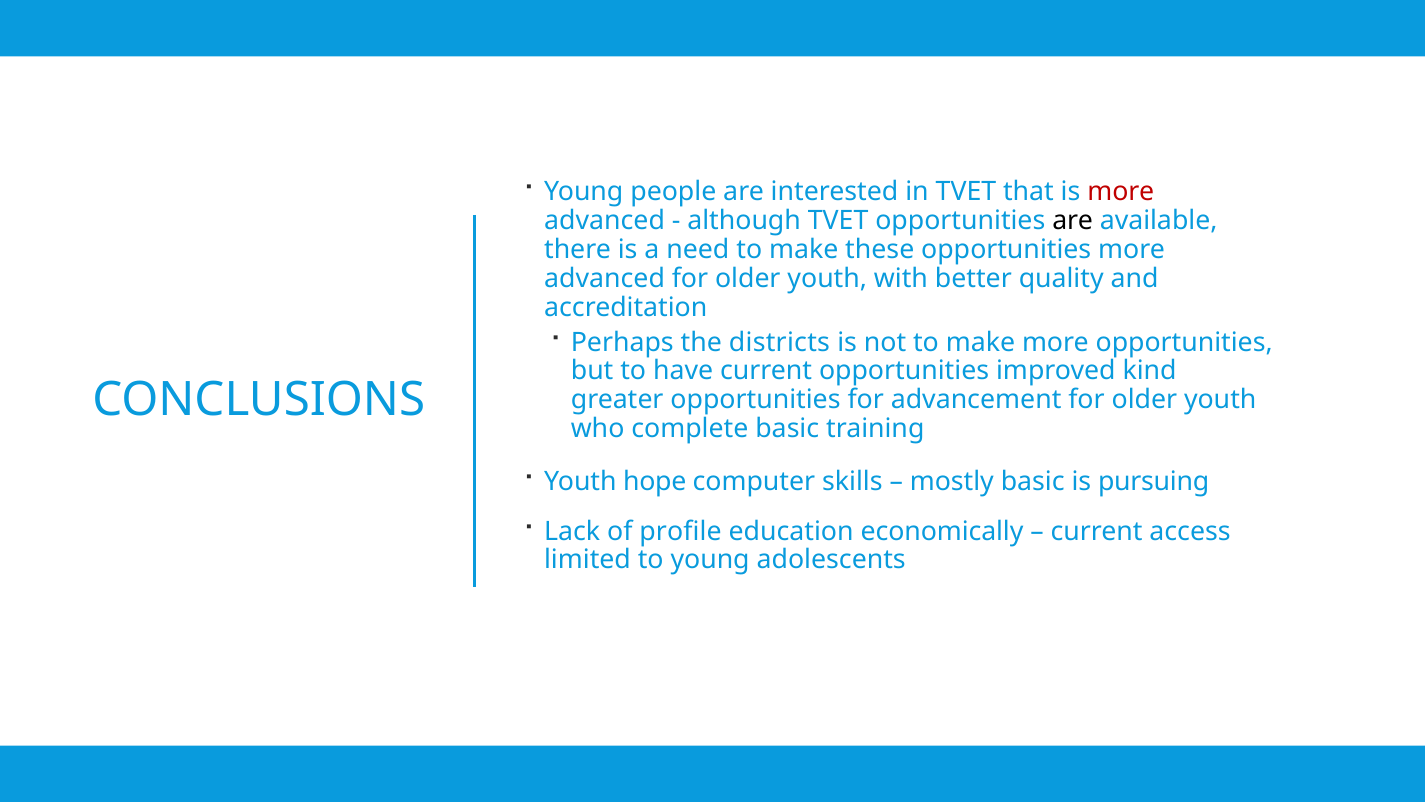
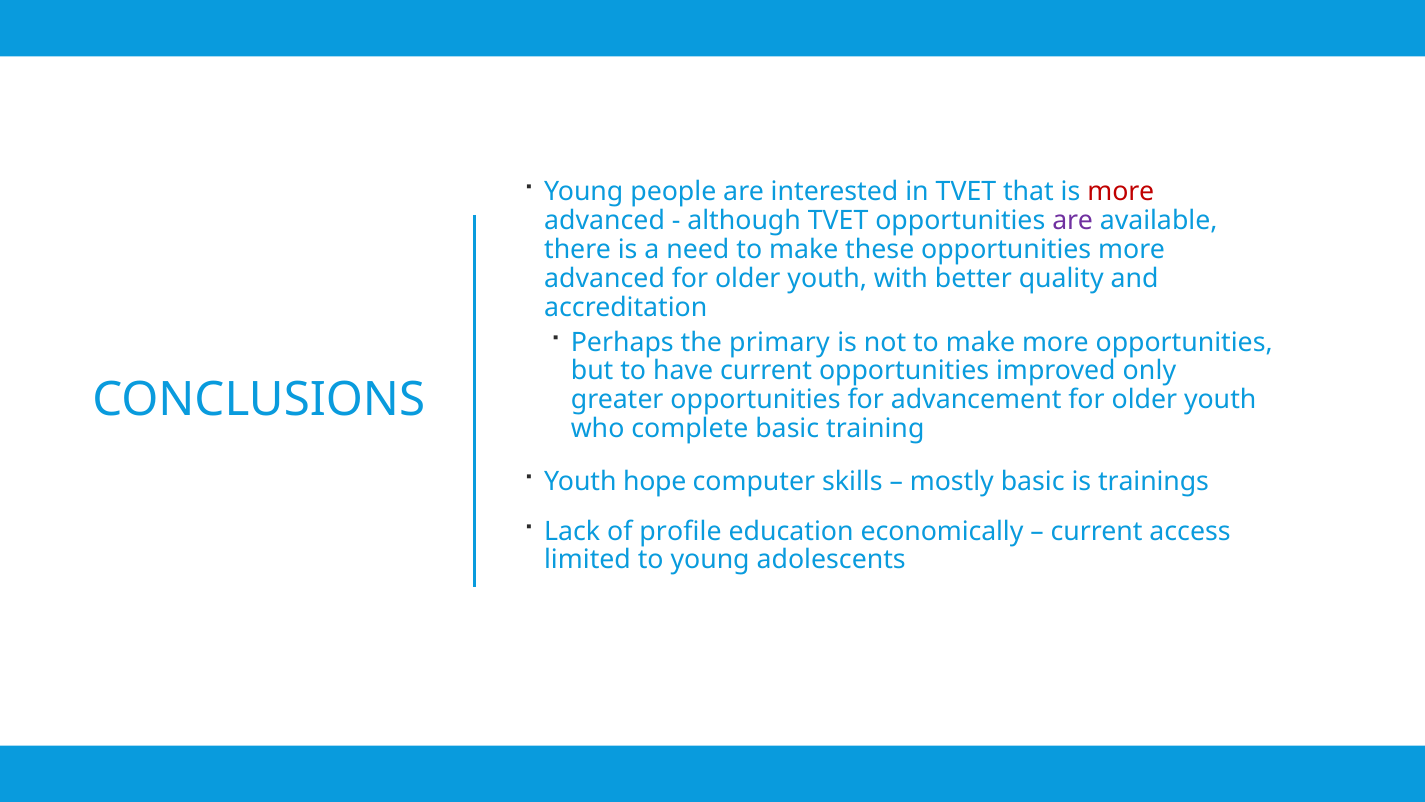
are colour: black -> purple (1073, 221)
districts: districts -> primary (779, 342)
kind: kind -> only (1149, 371)
pursuing: pursuing -> trainings (1154, 481)
